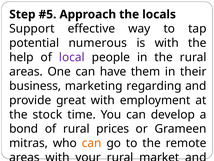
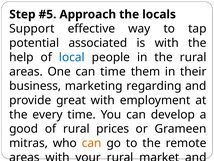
numerous: numerous -> associated (98, 43)
local colour: purple -> blue (72, 57)
can have: have -> time (113, 71)
stock: stock -> every (48, 114)
bond: bond -> good (24, 128)
